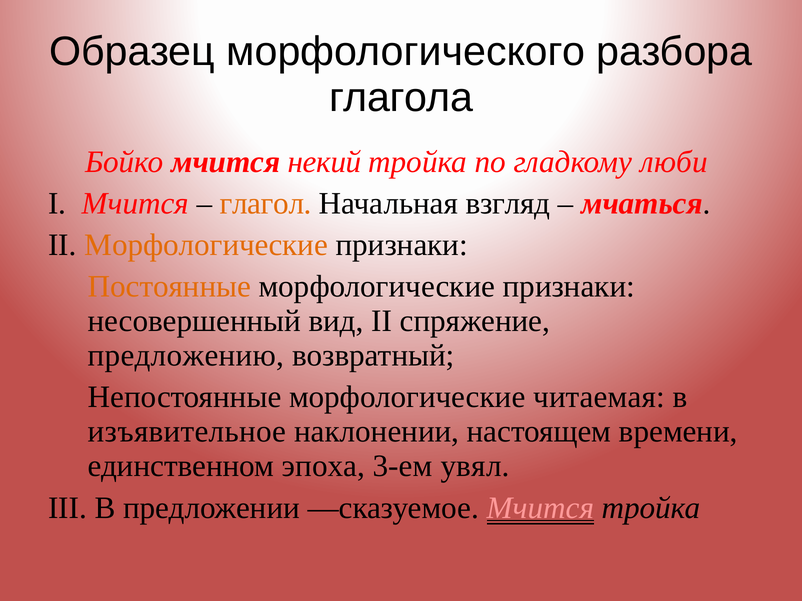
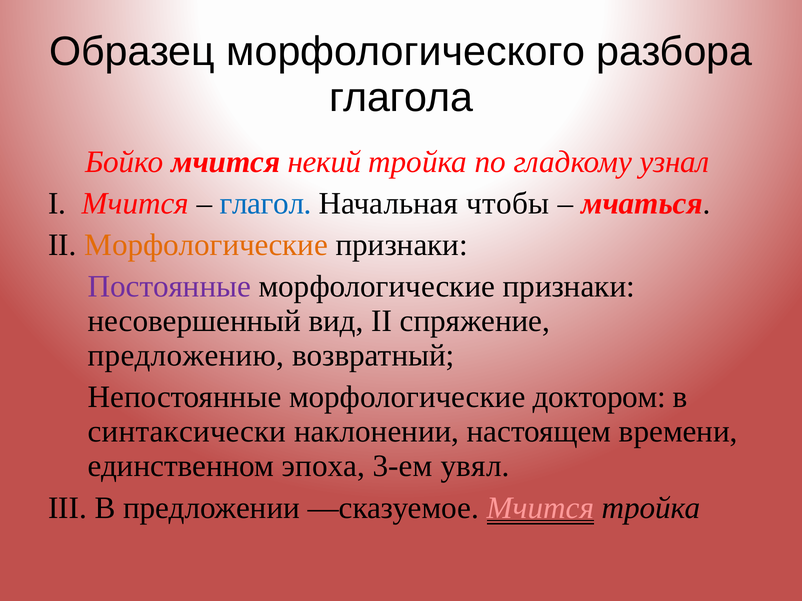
люби: люби -> узнал (674, 162)
глагол colour: orange -> blue (266, 204)
взгляд: взгляд -> чтобы (508, 204)
Постоянные colour: orange -> purple (169, 287)
читаемая: читаемая -> доктором (599, 397)
изъявительное: изъявительное -> синтаксически (187, 432)
